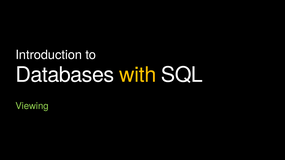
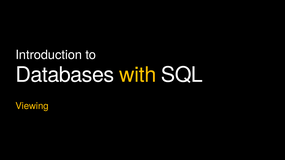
Viewing colour: light green -> yellow (32, 106)
